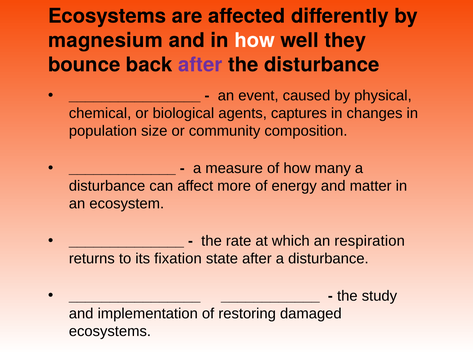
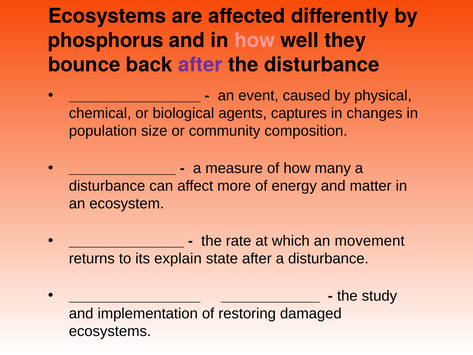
magnesium: magnesium -> phosphorus (106, 40)
how colour: white -> pink (255, 40)
respiration: respiration -> movement (370, 241)
fixation: fixation -> explain (178, 259)
